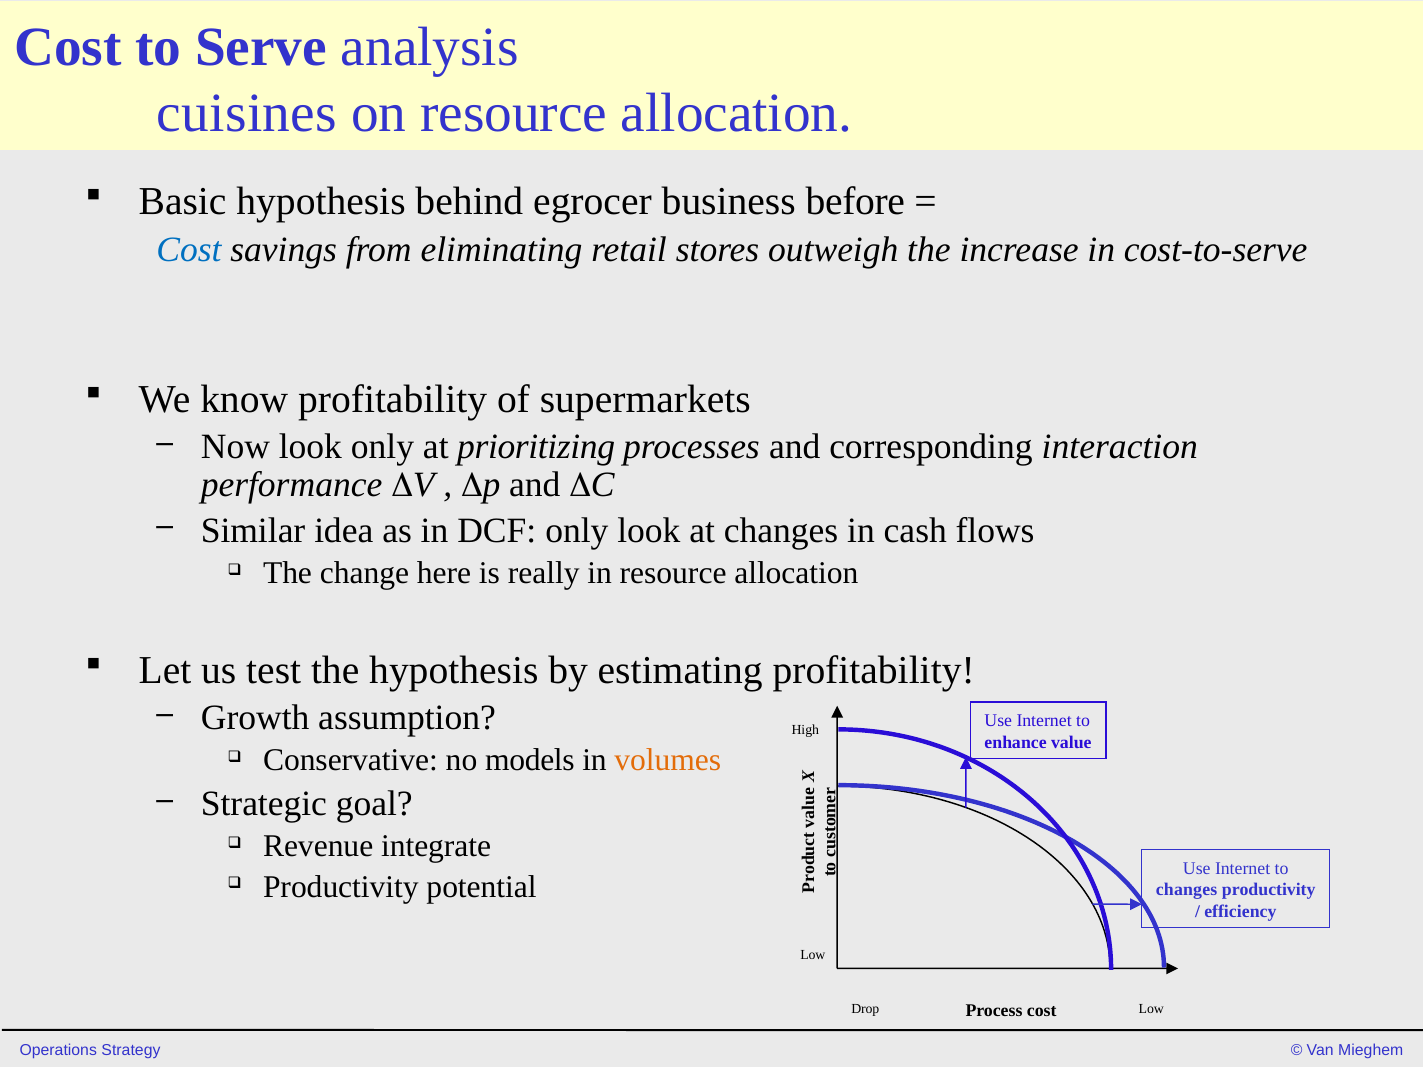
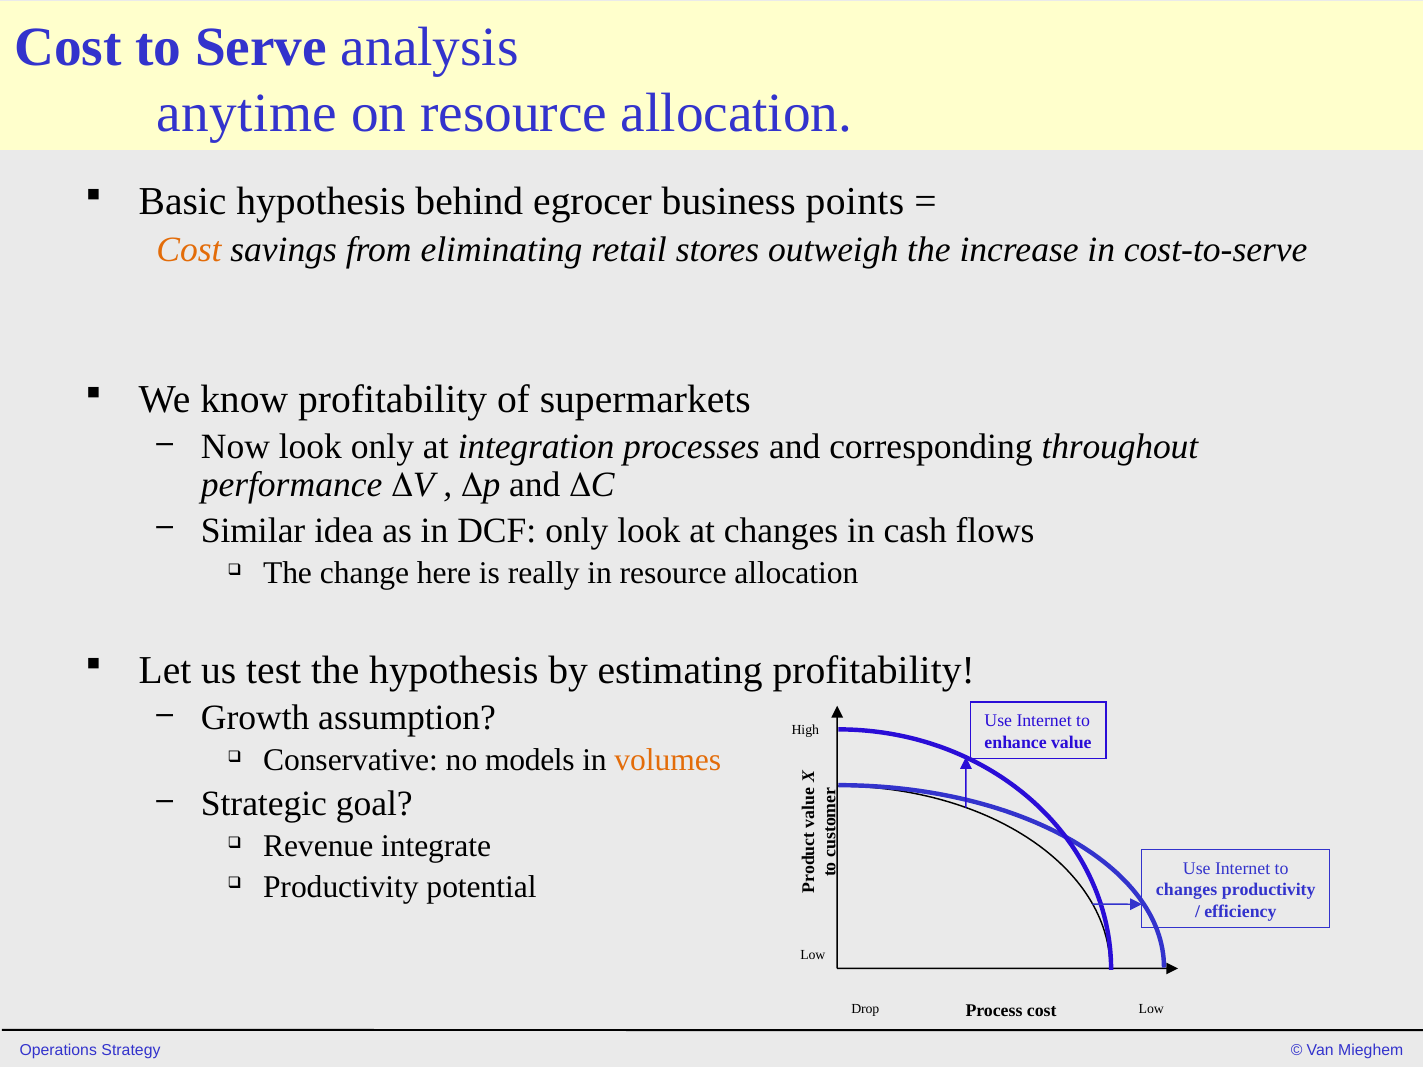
cuisines: cuisines -> anytime (247, 113)
before: before -> points (855, 202)
Cost colour: blue -> orange (189, 249)
prioritizing: prioritizing -> integration (536, 447)
interaction: interaction -> throughout (1120, 447)
